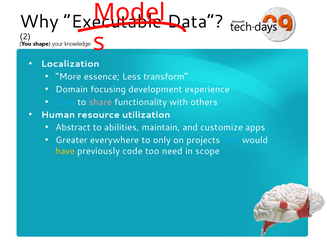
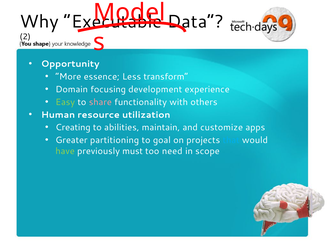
Localization: Localization -> Opportunity (70, 64)
Easy colour: light blue -> light green (65, 102)
Abstract: Abstract -> Creating (73, 128)
everywhere: everywhere -> partitioning (115, 140)
only: only -> goal (162, 140)
have colour: yellow -> light green (65, 151)
code: code -> must (133, 151)
